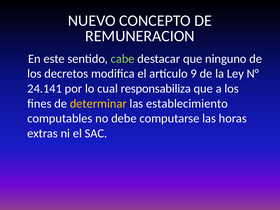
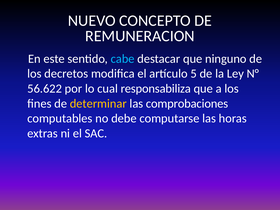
cabe colour: light green -> light blue (123, 59)
9: 9 -> 5 (194, 74)
24.141: 24.141 -> 56.622 (45, 89)
establecimiento: establecimiento -> comprobaciones (187, 104)
